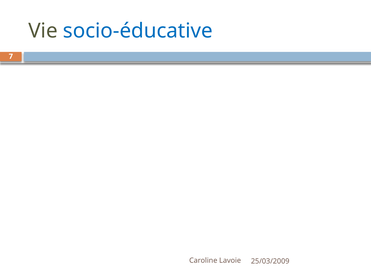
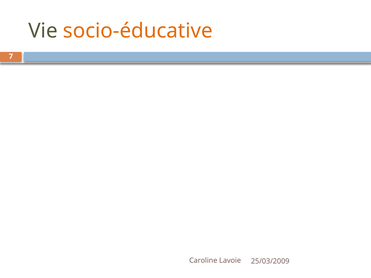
socio-éducative colour: blue -> orange (138, 31)
